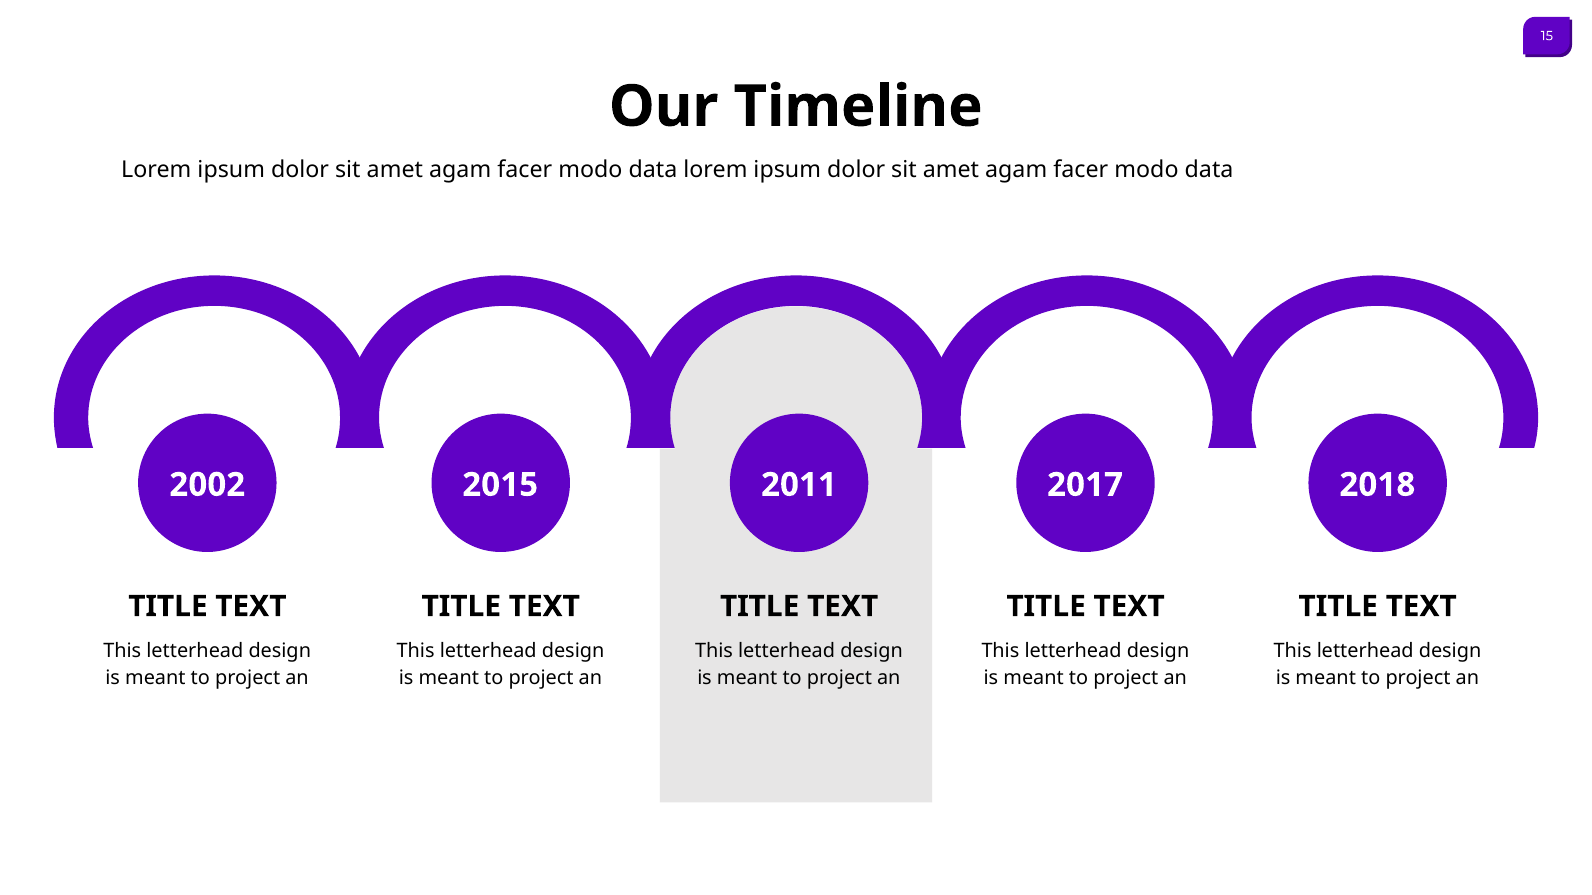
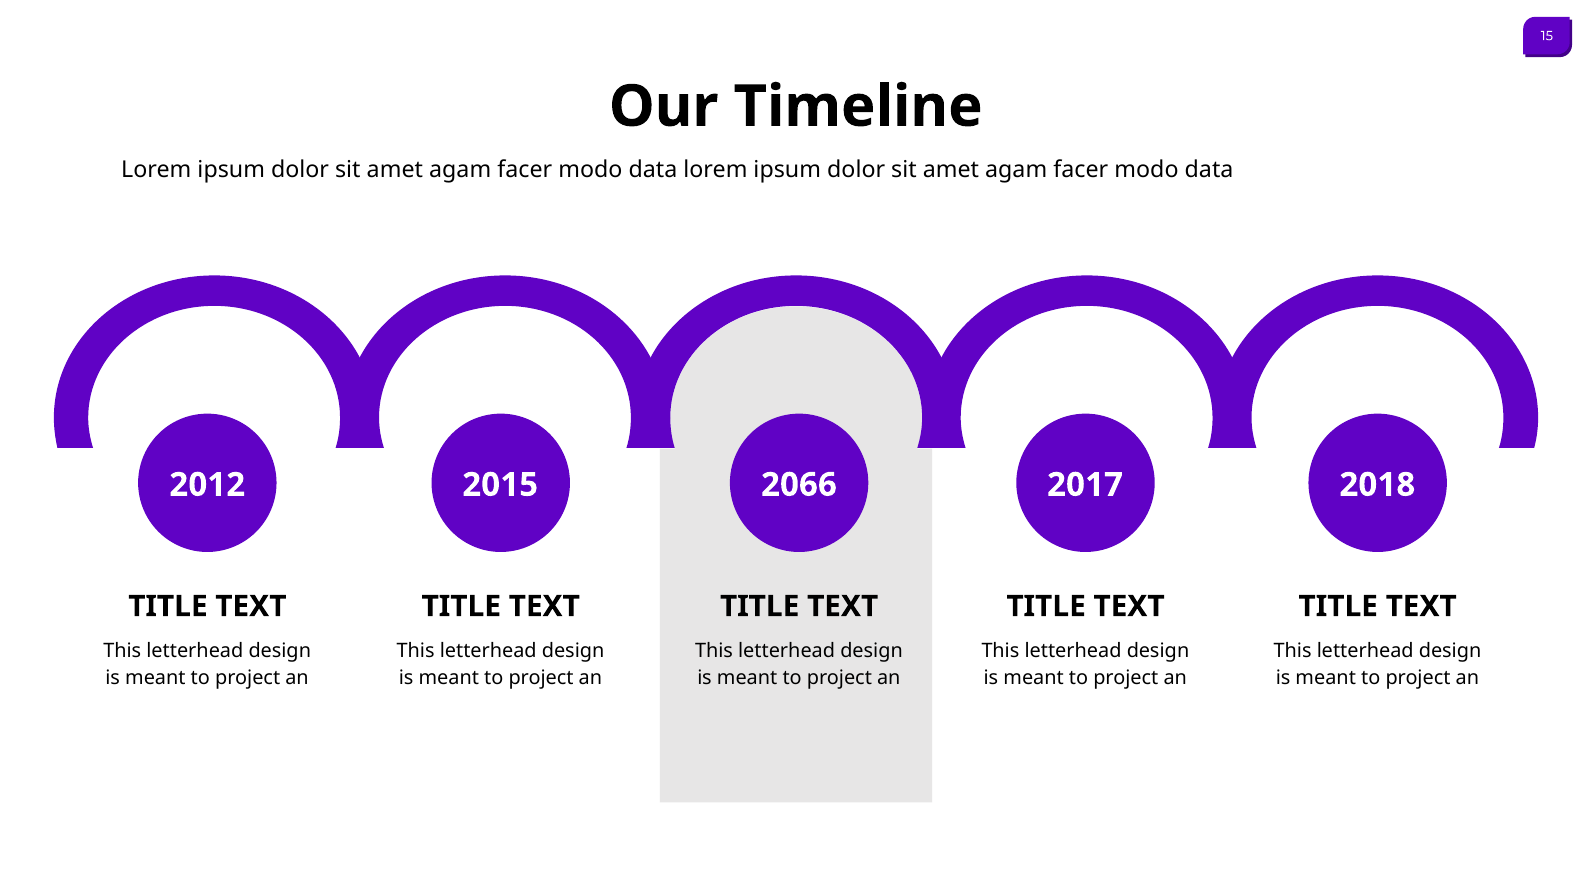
2002: 2002 -> 2012 (207, 485)
2011: 2011 -> 2066 (799, 485)
